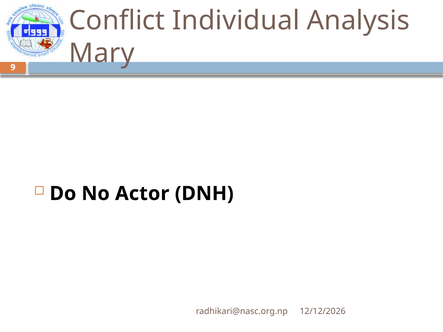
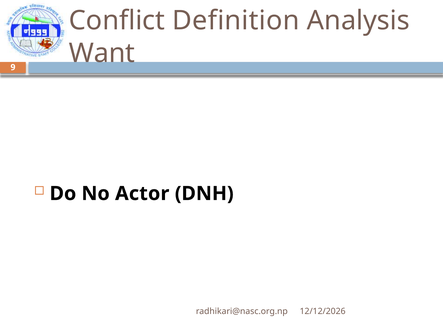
Individual: Individual -> Definition (236, 21)
Mary: Mary -> Want (102, 53)
